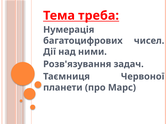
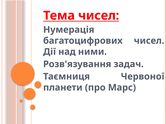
Тема треба: треба -> чисел (99, 16)
